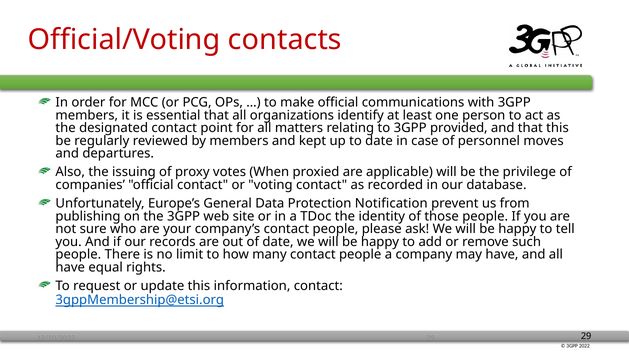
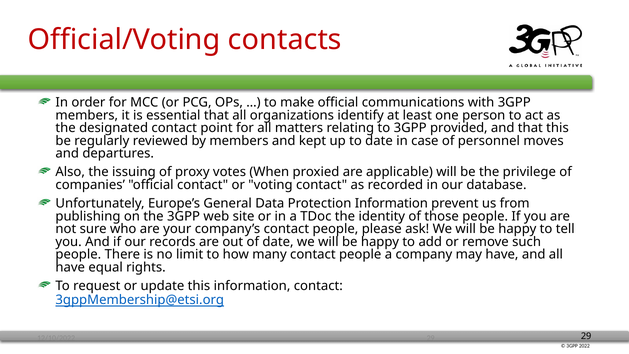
Protection Notification: Notification -> Information (391, 203)
